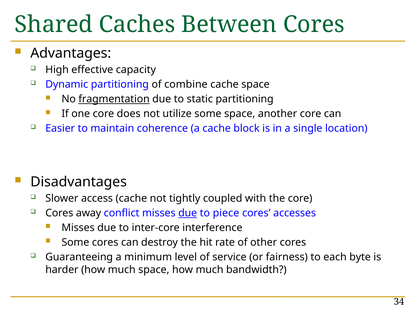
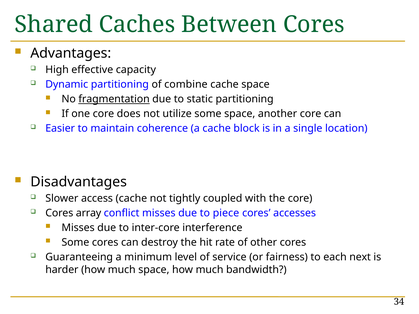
away: away -> array (89, 213)
due underline: present -> none (188, 213)
byte: byte -> next (360, 257)
